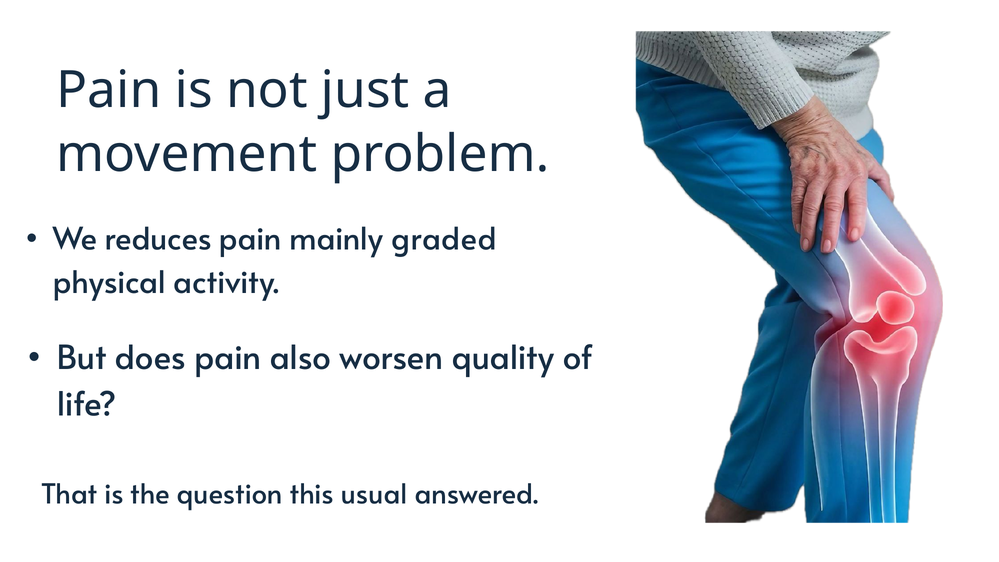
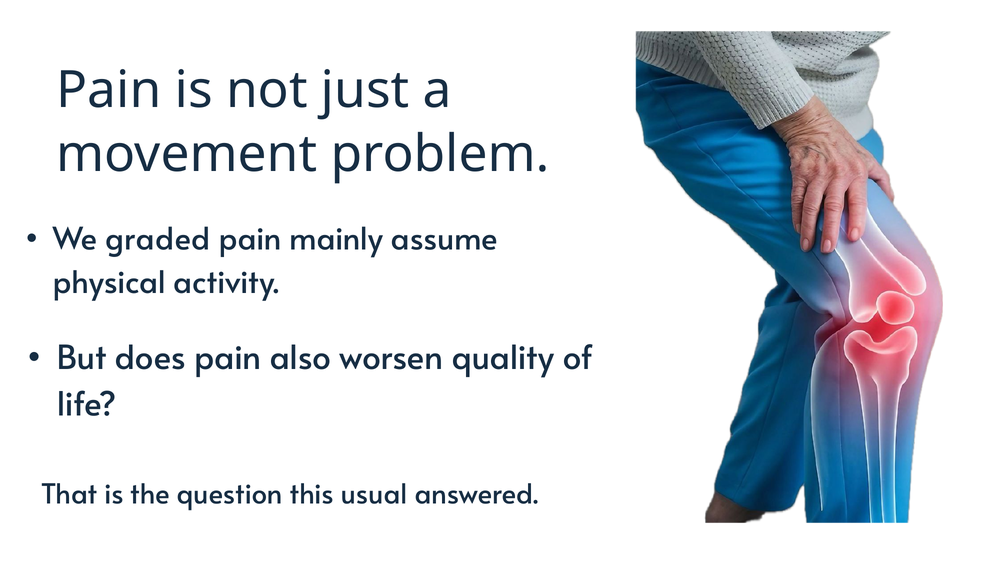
reduces: reduces -> graded (158, 240)
graded: graded -> assume (444, 240)
